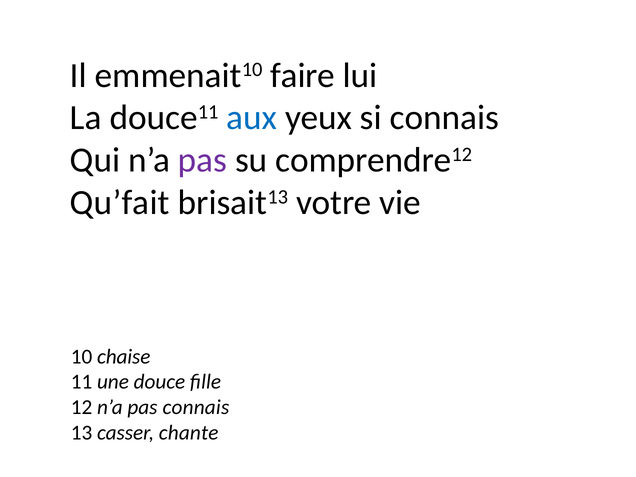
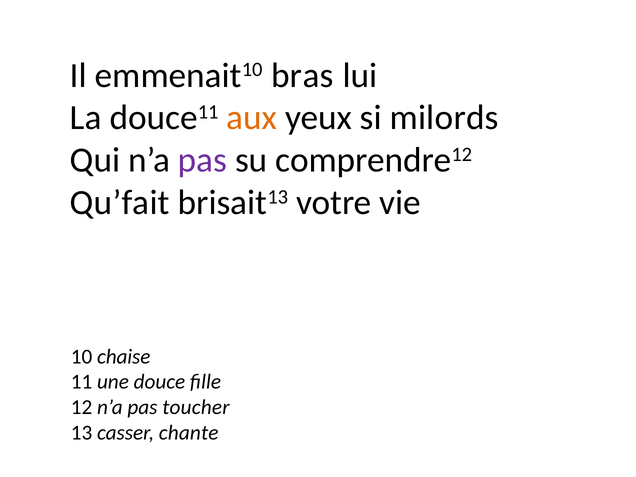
faire: faire -> bras (302, 75)
aux colour: blue -> orange (252, 118)
si connais: connais -> milords (444, 118)
pas connais: connais -> toucher (196, 407)
